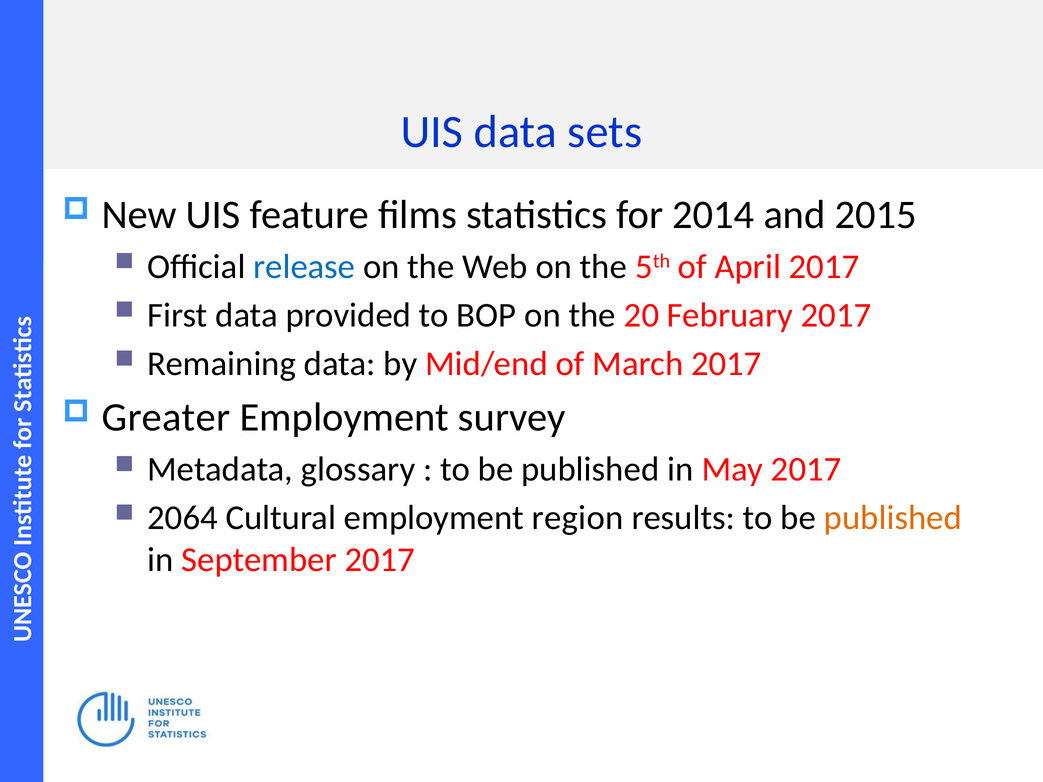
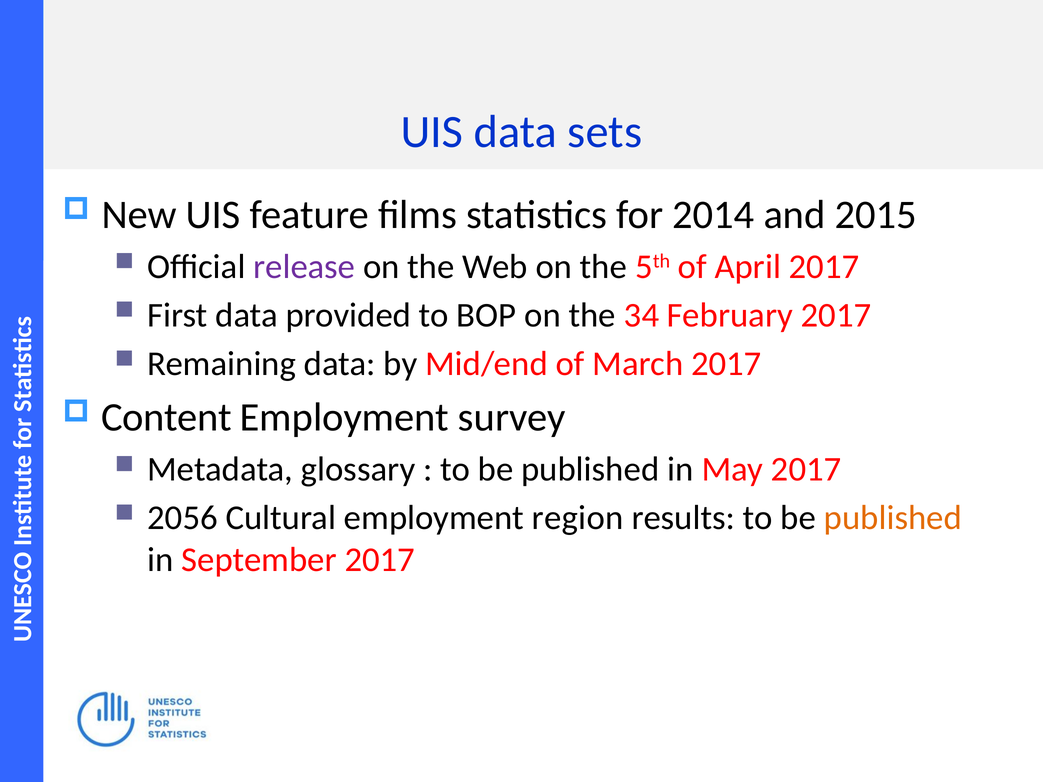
release colour: blue -> purple (304, 267)
20: 20 -> 34 (642, 315)
Greater: Greater -> Content (166, 418)
2064: 2064 -> 2056 (183, 518)
